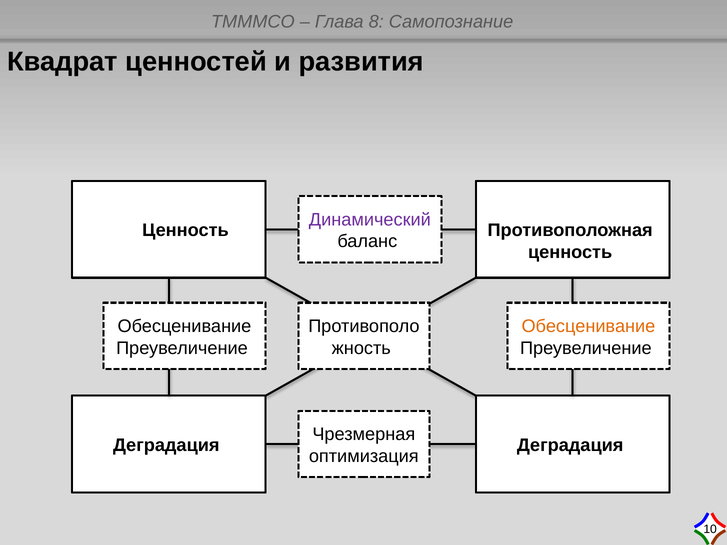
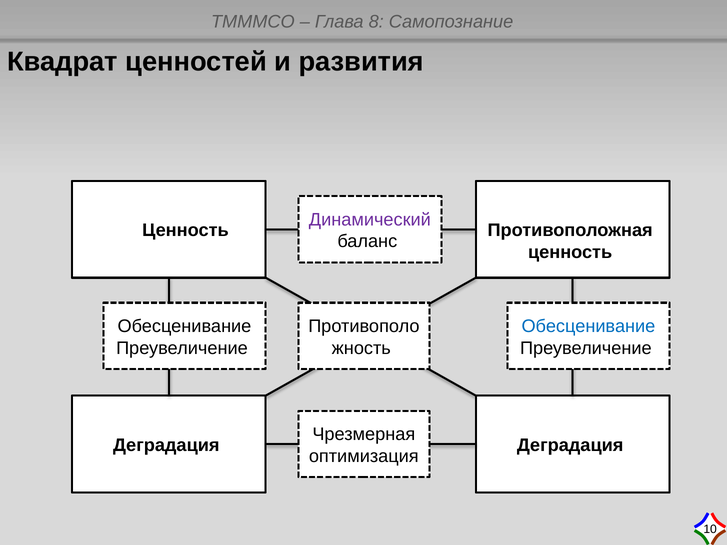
Обесценивание colour: orange -> blue (588, 326)
